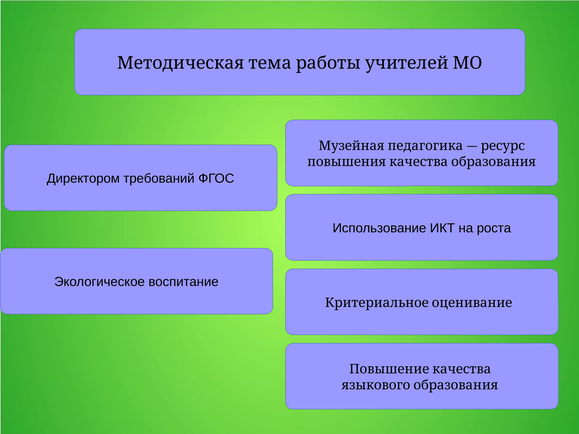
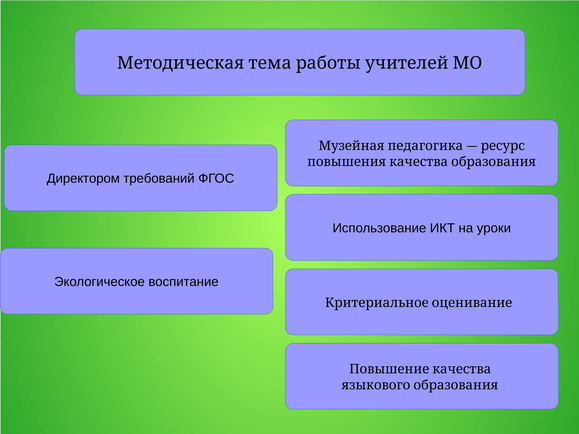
роста: роста -> уроки (494, 228)
